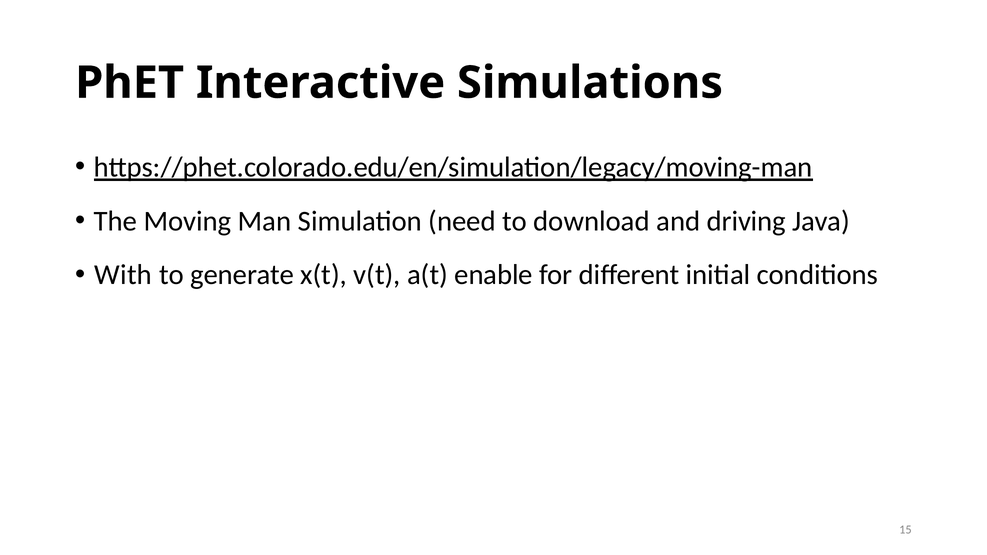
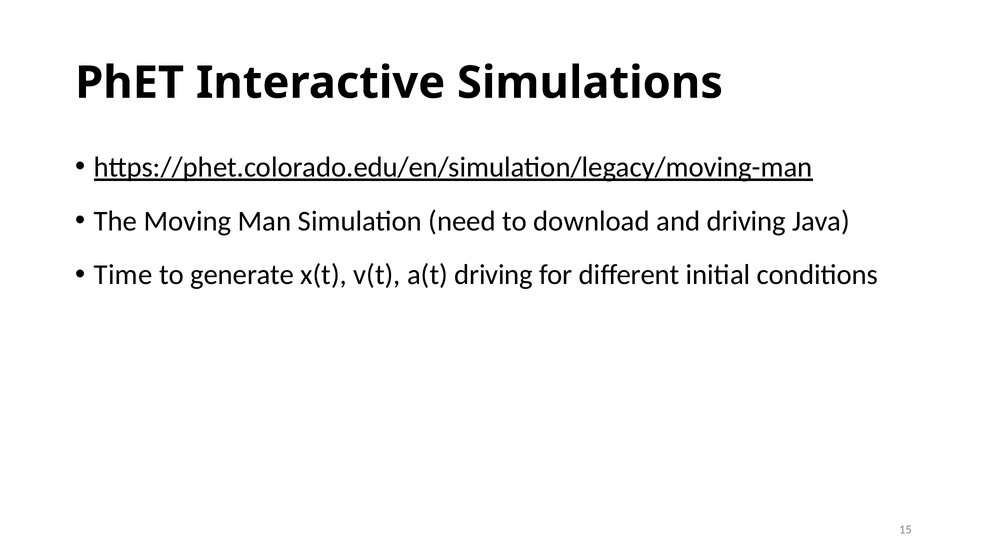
With: With -> Time (123, 275)
a(t enable: enable -> driving (494, 275)
